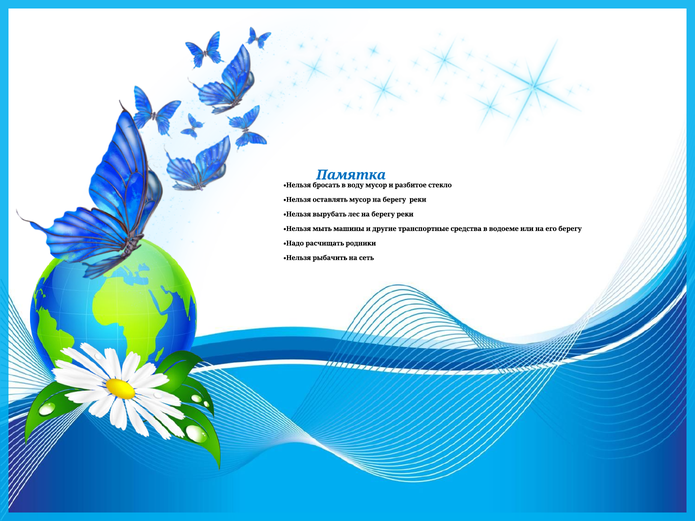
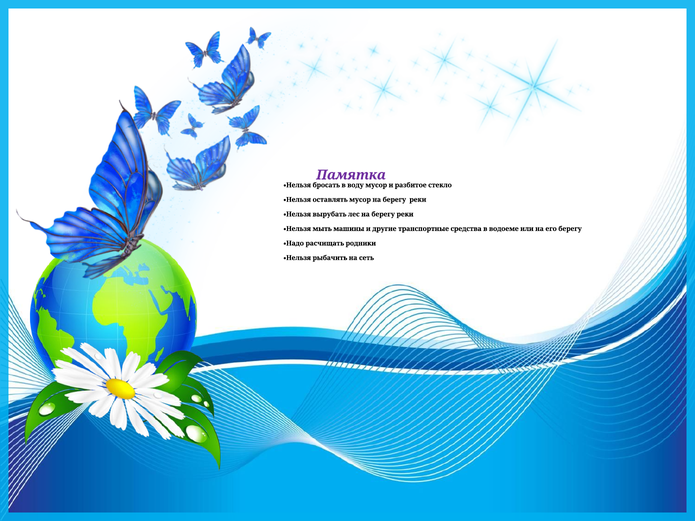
Памятка colour: blue -> purple (351, 175)
